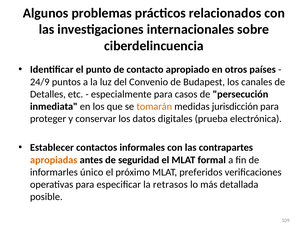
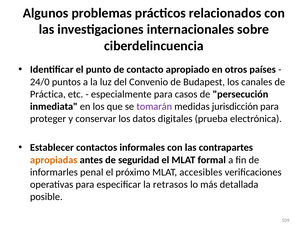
24/9: 24/9 -> 24/0 (40, 82)
Detalles: Detalles -> Práctica (48, 94)
tomarán colour: orange -> purple (154, 107)
único: único -> penal (92, 172)
preferidos: preferidos -> accesibles (201, 172)
